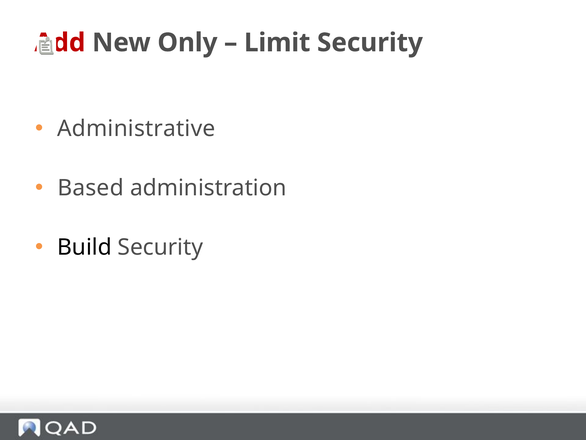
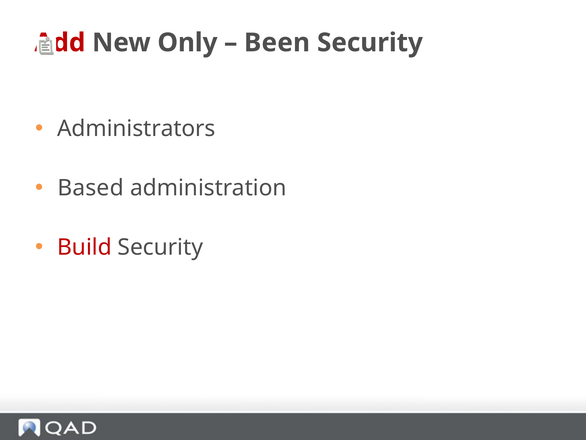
Limit: Limit -> Been (277, 43)
Administrative: Administrative -> Administrators (136, 129)
Build colour: black -> red (84, 247)
